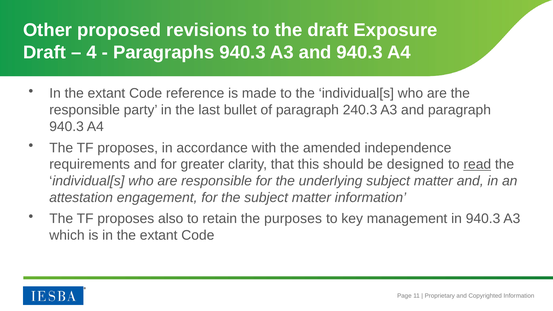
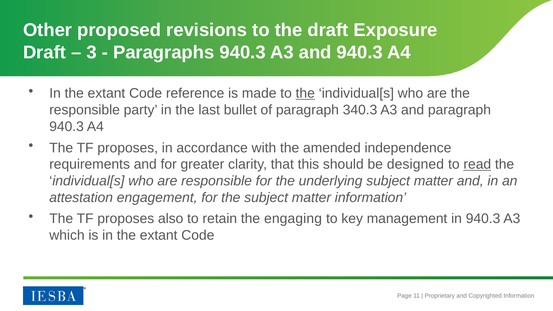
4: 4 -> 3 (92, 52)
the underline: none -> present (305, 93)
240.3: 240.3 -> 340.3 (360, 110)
purposes: purposes -> engaging (293, 219)
